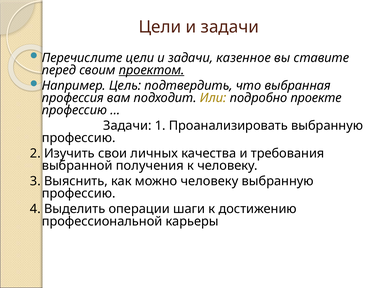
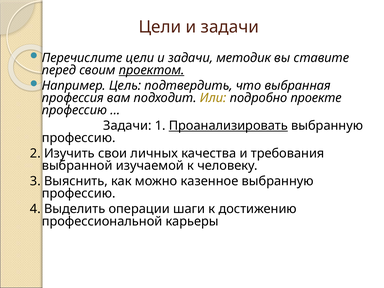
казенное: казенное -> методик (244, 58)
Проанализировать underline: none -> present (228, 126)
получения: получения -> изучаемой (150, 166)
можно человеку: человеку -> казенное (209, 181)
